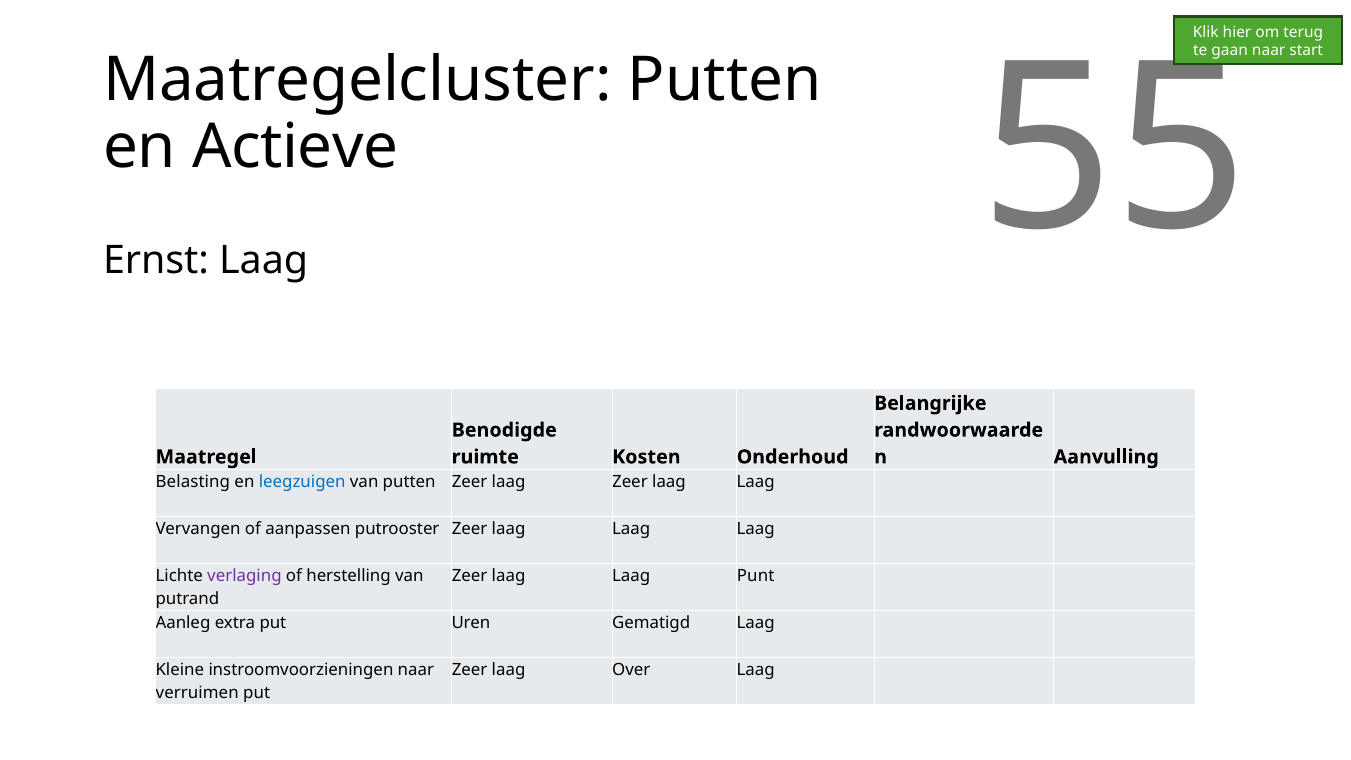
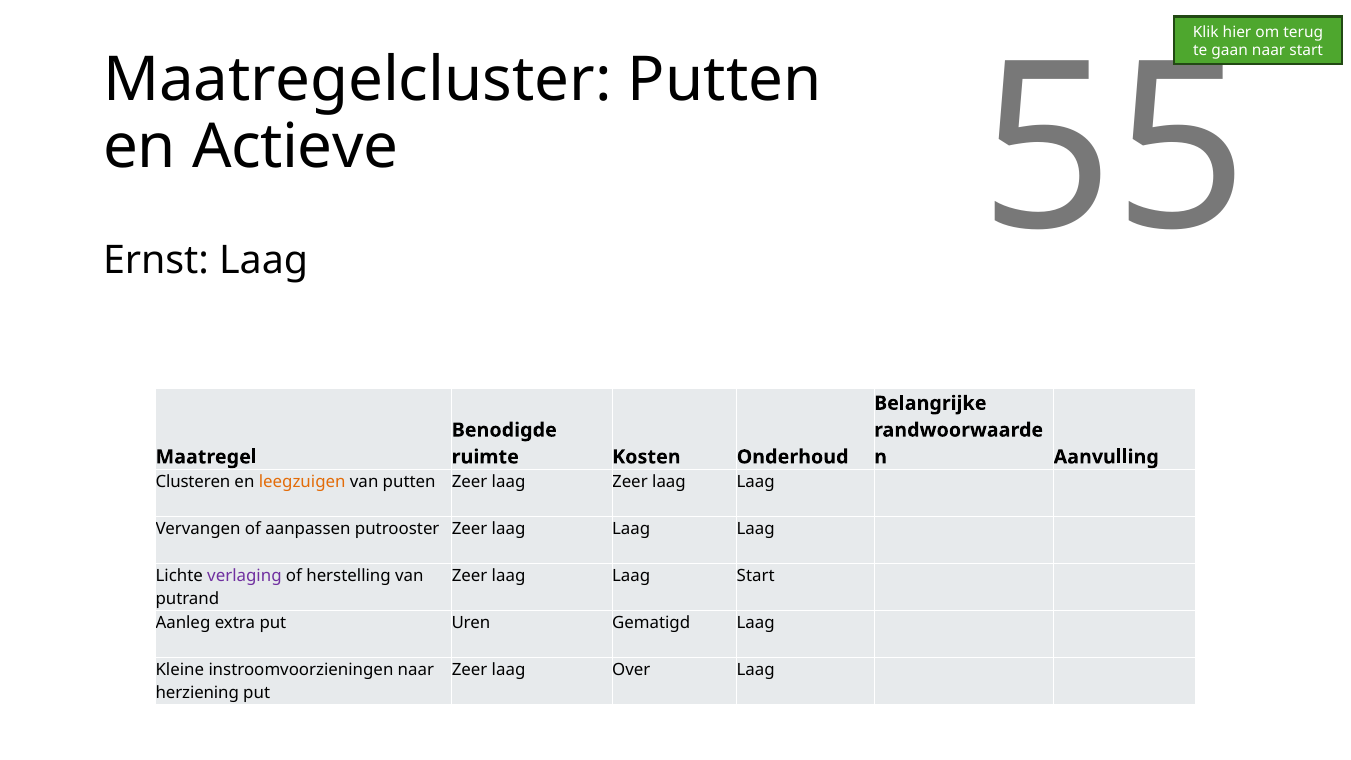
Belasting: Belasting -> Clusteren (193, 482)
leegzuigen colour: blue -> orange (302, 482)
Laag Punt: Punt -> Start (756, 576)
verruimen: verruimen -> herziening (197, 693)
